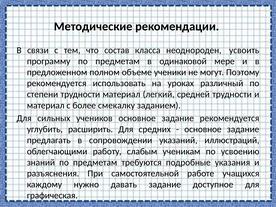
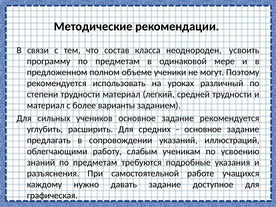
смекалку: смекалку -> варианты (117, 105)
